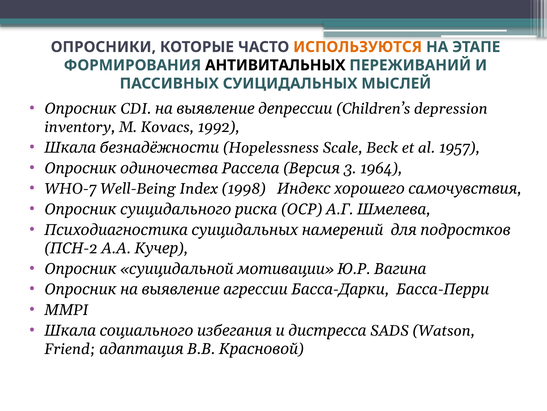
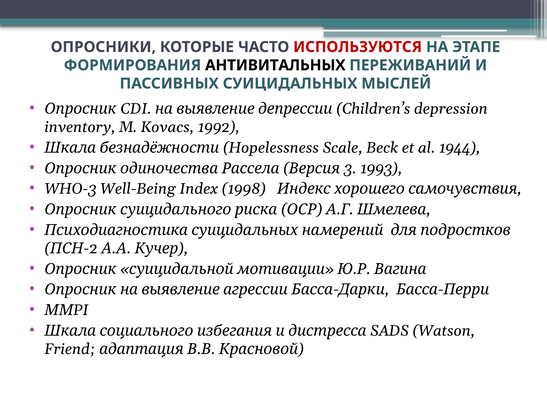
ИСПОЛЬЗУЮТСЯ colour: orange -> red (358, 47)
1957: 1957 -> 1944 (459, 147)
1964: 1964 -> 1993 (381, 168)
WHO-7: WHO-7 -> WHO-3 (70, 189)
